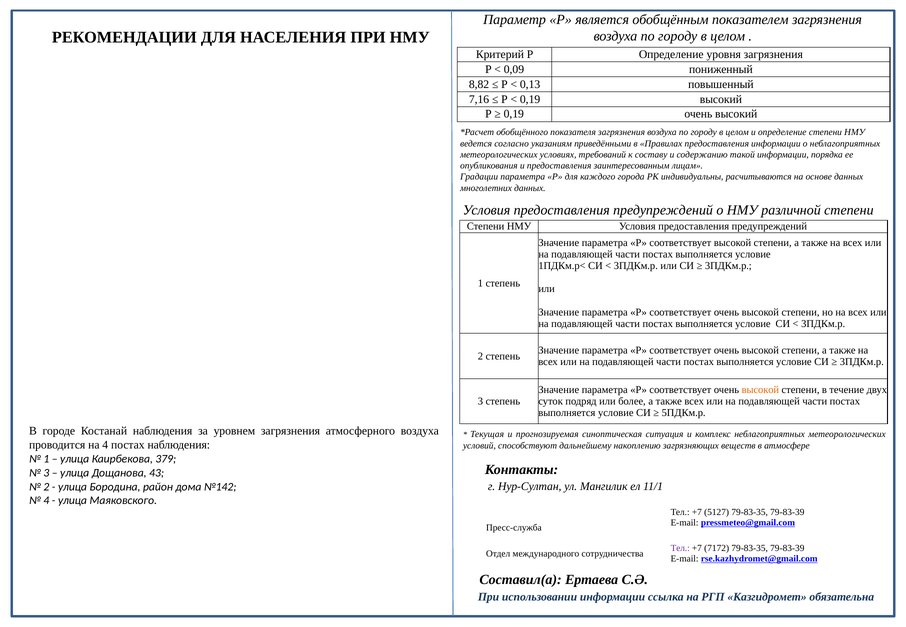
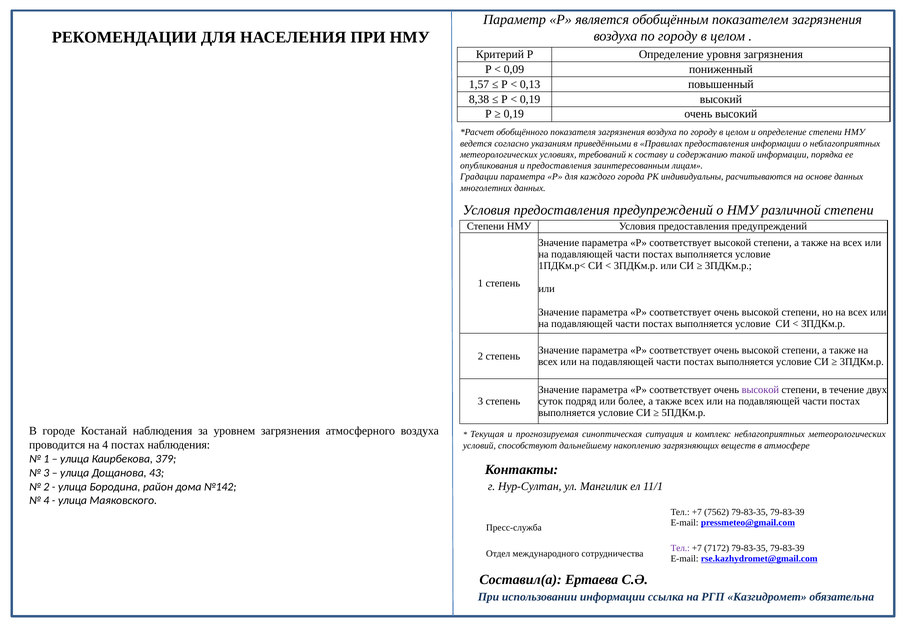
8,82: 8,82 -> 1,57 (479, 84)
7,16: 7,16 -> 8,38 (479, 99)
высокой colour: orange -> purple (760, 390)
5127: 5127 -> 7562 (717, 512)
